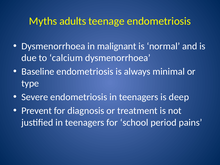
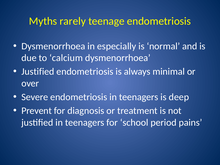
adults: adults -> rarely (73, 21)
malignant: malignant -> especially (117, 46)
Baseline: Baseline -> Justified (38, 72)
type: type -> over (30, 83)
